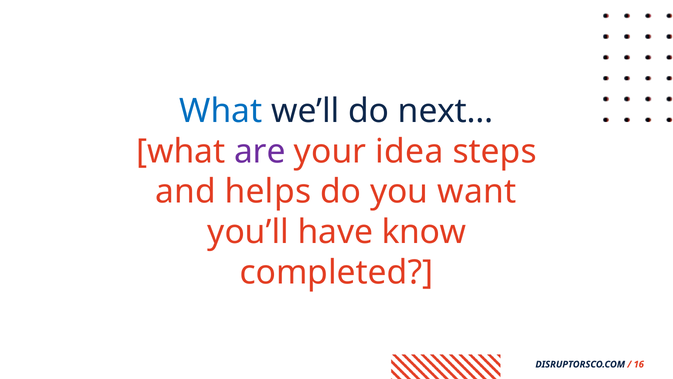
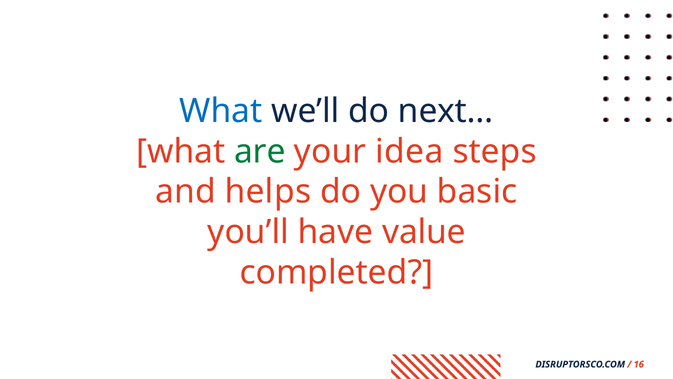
are colour: purple -> green (260, 151)
want: want -> basic (477, 192)
know: know -> value (424, 232)
